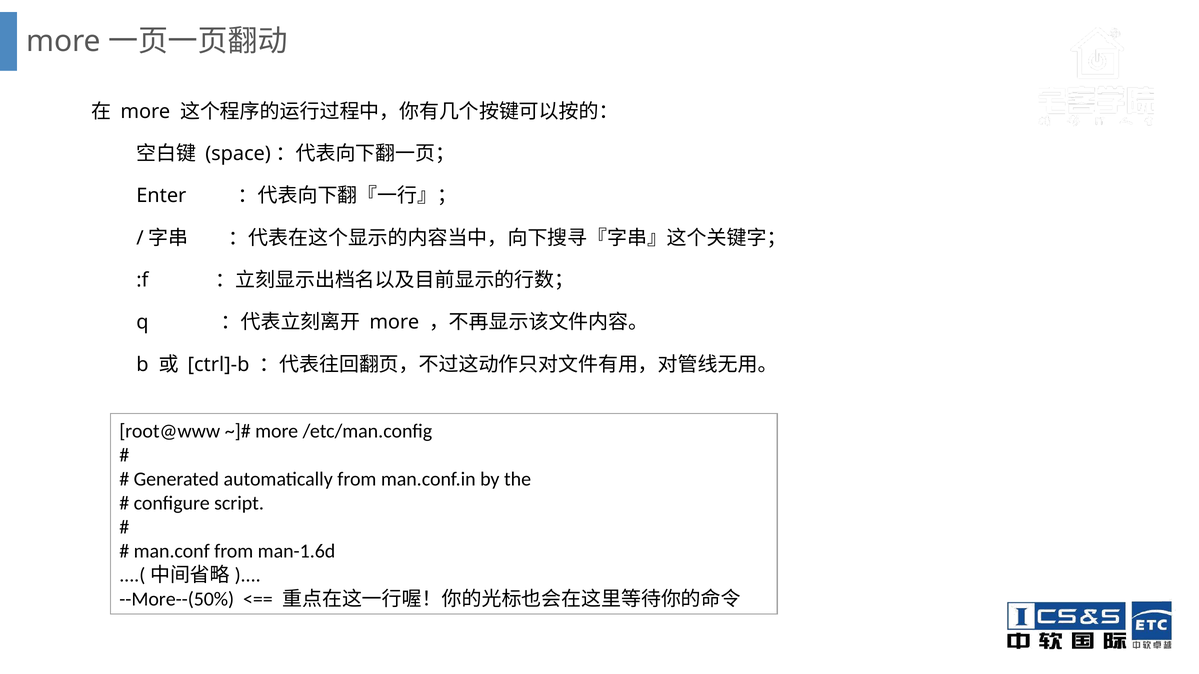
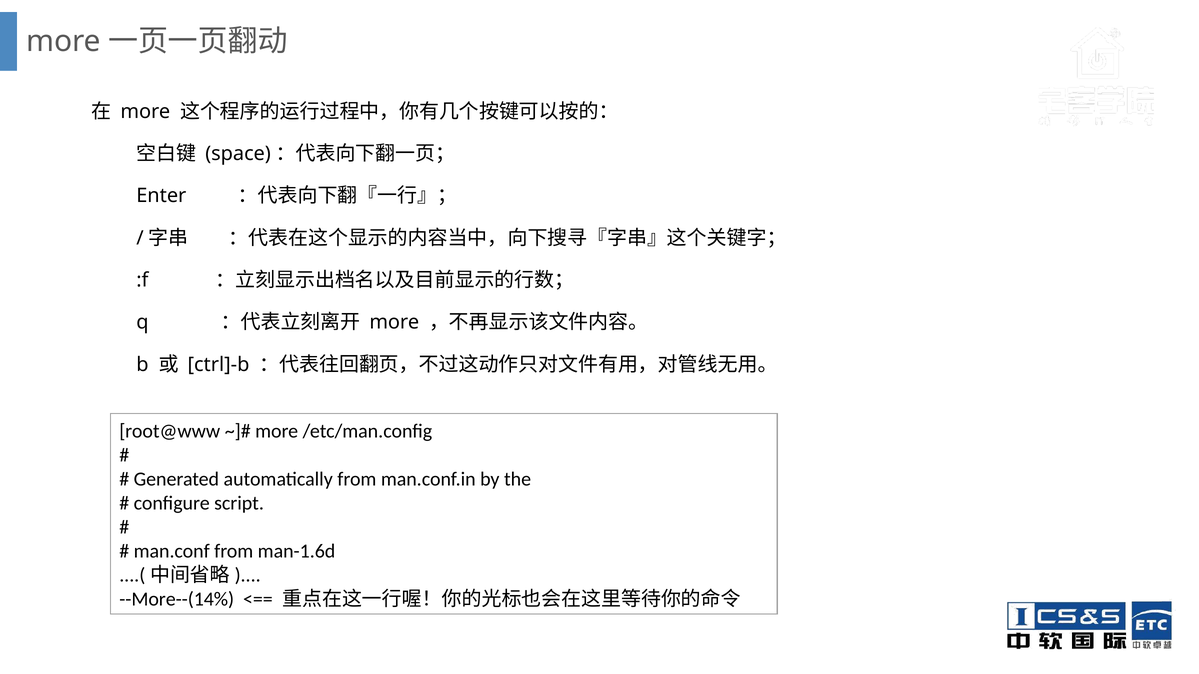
--More--(50%: --More--(50% -> --More--(14% (177, 599)
